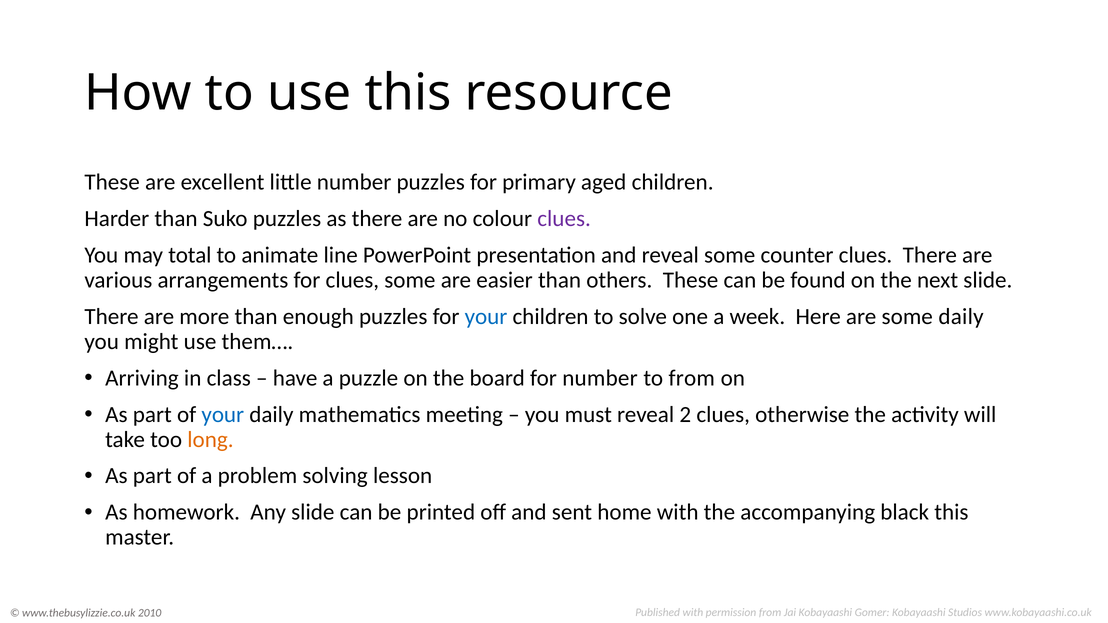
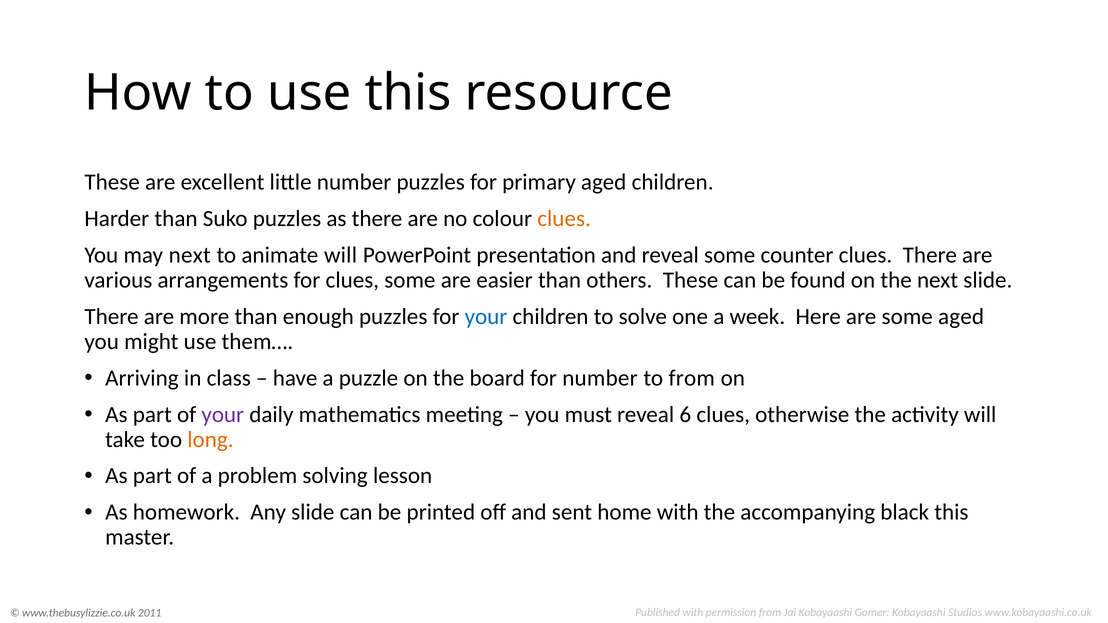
clues colour: purple -> orange (564, 219)
may total: total -> next (190, 255)
animate line: line -> will (341, 255)
some daily: daily -> aged (961, 317)
your colour: blue -> purple (223, 415)
2: 2 -> 6 (685, 415)
2010: 2010 -> 2011 (150, 613)
